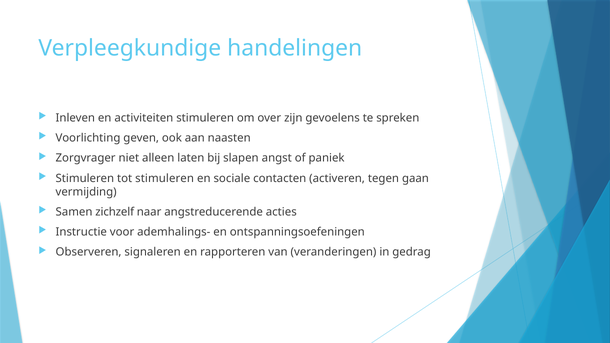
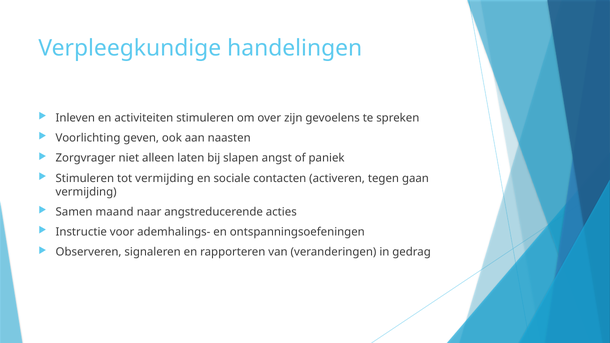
tot stimuleren: stimuleren -> vermijding (165, 178)
zichzelf: zichzelf -> maand (115, 212)
